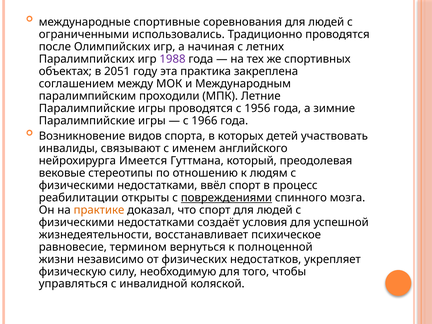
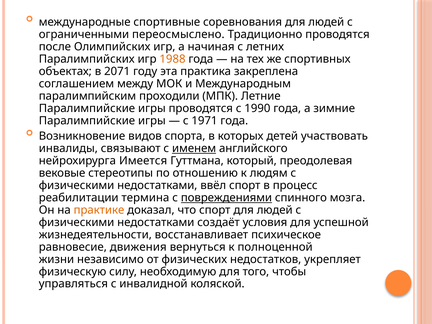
использовались: использовались -> переосмыслено (178, 34)
1988 colour: purple -> orange (173, 59)
2051: 2051 -> 2071 (117, 71)
1956: 1956 -> 1990 (257, 108)
1966: 1966 -> 1971 (205, 121)
именем underline: none -> present (194, 148)
открыты: открыты -> термина (145, 198)
термином: термином -> движения (138, 247)
